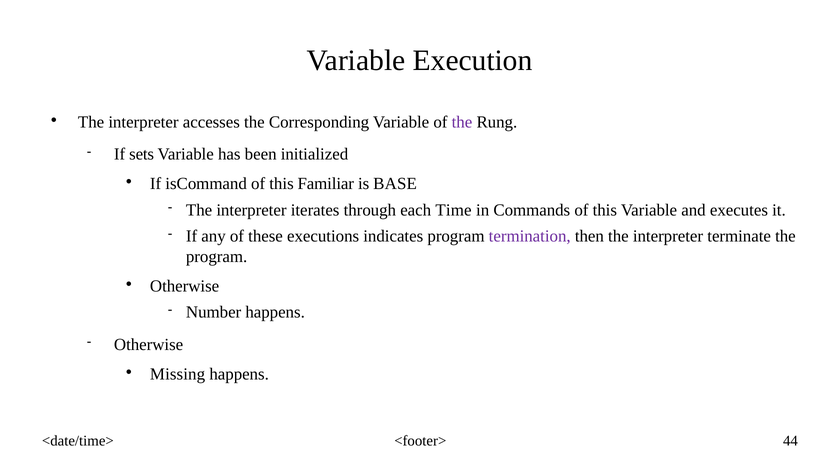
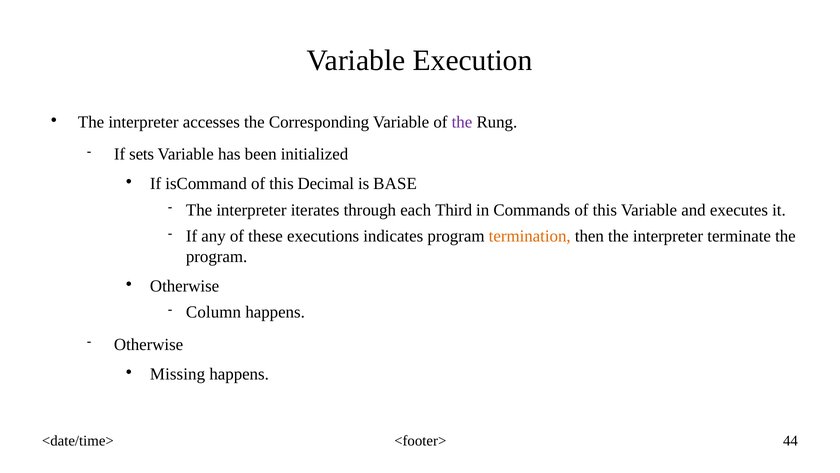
Familiar: Familiar -> Decimal (326, 183)
Time: Time -> Third (454, 210)
termination colour: purple -> orange (530, 236)
Number: Number -> Column (214, 312)
